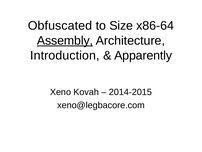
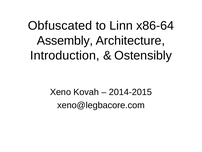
Size: Size -> Linn (121, 26)
Assembly underline: present -> none (65, 40)
Apparently: Apparently -> Ostensibly (143, 55)
